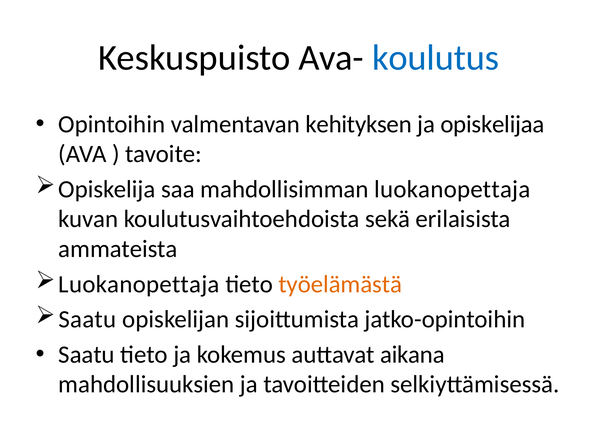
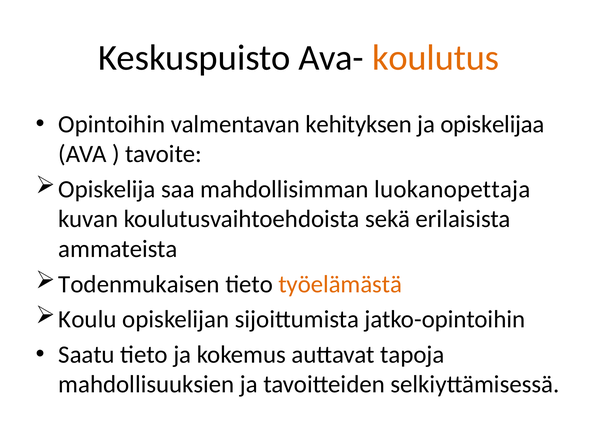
koulutus colour: blue -> orange (436, 58)
Luokanopettaja: Luokanopettaja -> Todenmukaisen (139, 284)
Saatu: Saatu -> Koulu (87, 320)
aikana: aikana -> tapoja (412, 355)
